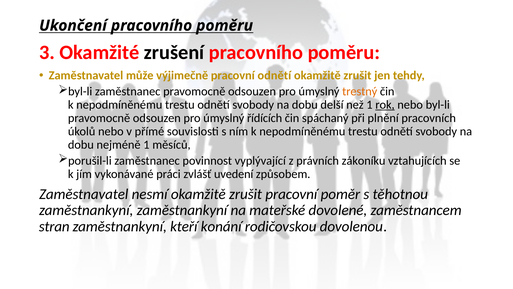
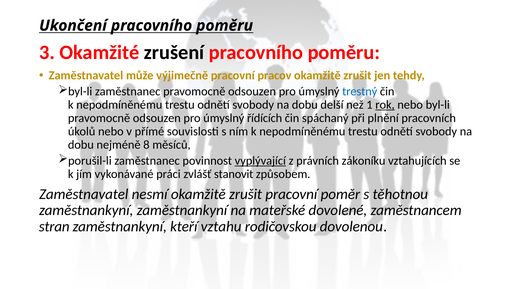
pracovní odnětí: odnětí -> pracov (274, 75)
trestný colour: orange -> blue (360, 91)
nejméně 1: 1 -> 8 (146, 145)
vyplývající underline: none -> present (260, 160)
uvedení: uvedení -> stanovit (234, 174)
konání: konání -> vztahu (221, 226)
